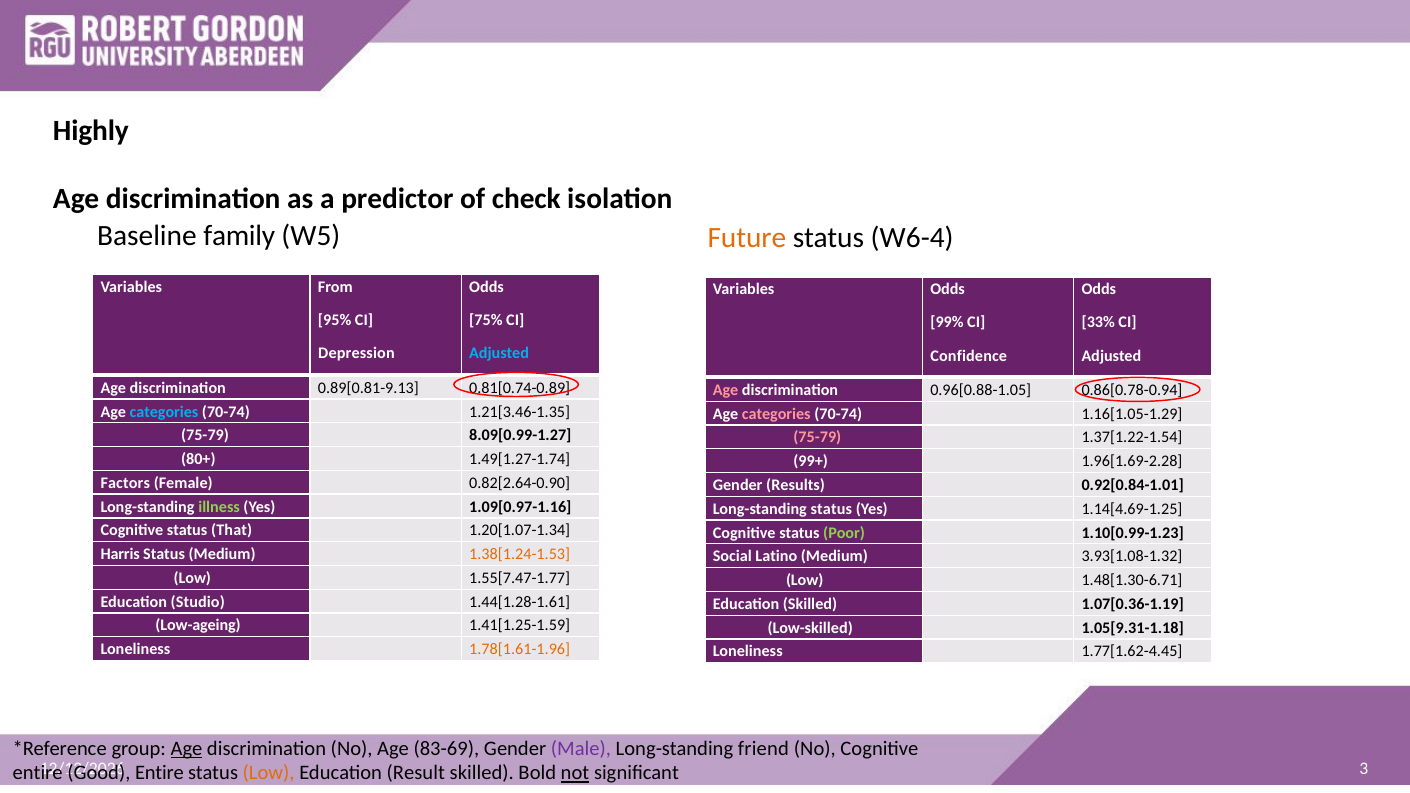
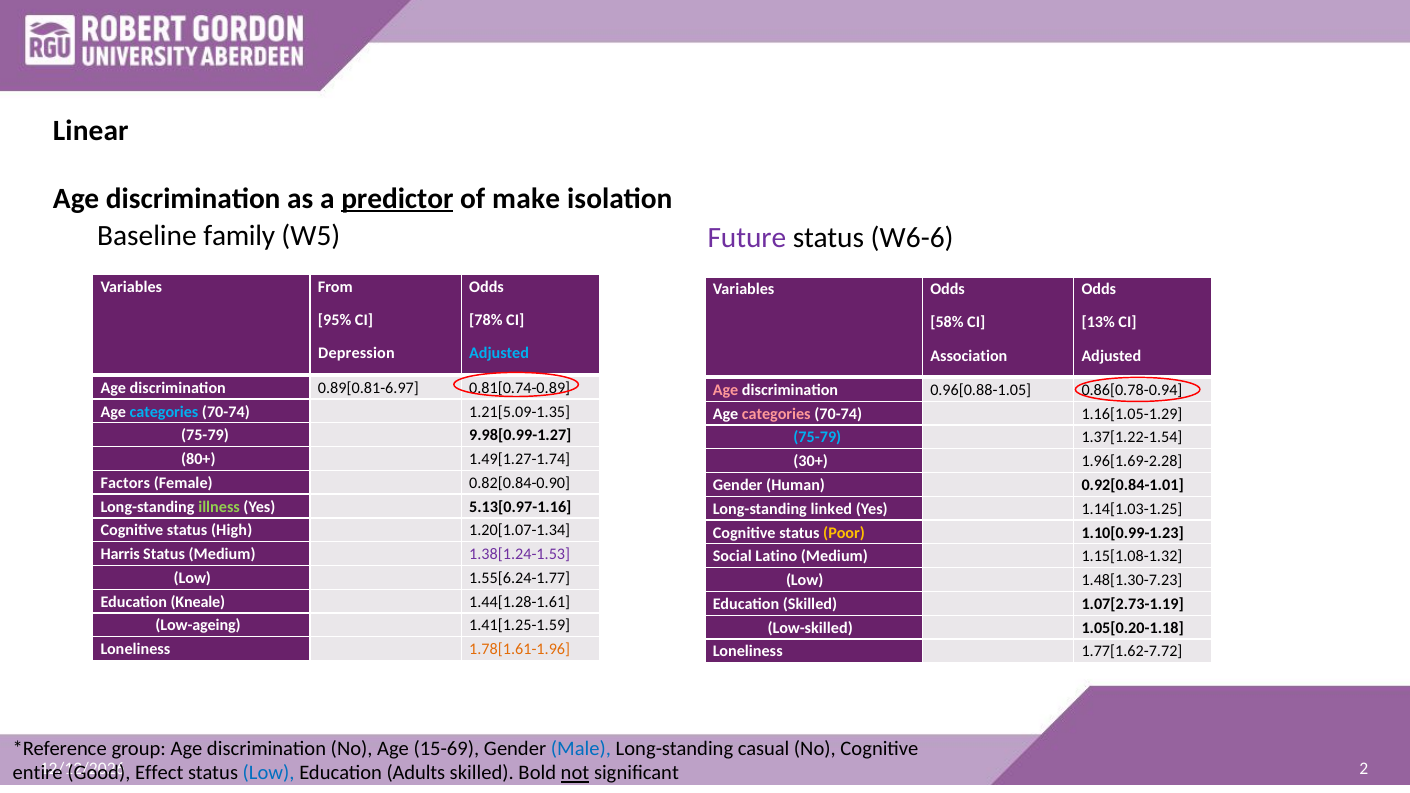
Highly: Highly -> Linear (91, 131)
predictor underline: none -> present (397, 199)
check: check -> make (526, 199)
Future colour: orange -> purple (747, 238)
W6-4: W6-4 -> W6-6 (912, 238)
75%: 75% -> 78% (486, 321)
99%: 99% -> 58% (947, 323)
33%: 33% -> 13% (1098, 323)
Confidence: Confidence -> Association (969, 356)
0.89[0.81-9.13: 0.89[0.81-9.13 -> 0.89[0.81-6.97 (368, 388)
1.21[3.46-1.35: 1.21[3.46-1.35 -> 1.21[5.09-1.35 (520, 412)
8.09[0.99-1.27: 8.09[0.99-1.27 -> 9.98[0.99-1.27 (520, 436)
75-79 colour: pink -> light blue (817, 438)
99+: 99+ -> 30+ (811, 461)
0.82[2.64-0.90: 0.82[2.64-0.90 -> 0.82[0.84-0.90 (520, 483)
Results: Results -> Human (796, 485)
1.09[0.97-1.16: 1.09[0.97-1.16 -> 5.13[0.97-1.16 (520, 507)
Long-standing status: status -> linked (831, 509)
1.14[4.69-1.25: 1.14[4.69-1.25 -> 1.14[1.03-1.25 (1132, 509)
That: That -> High (232, 531)
Poor colour: light green -> yellow (844, 533)
1.38[1.24-1.53 colour: orange -> purple (520, 554)
3.93[1.08-1.32: 3.93[1.08-1.32 -> 1.15[1.08-1.32 (1132, 557)
1.55[7.47-1.77: 1.55[7.47-1.77 -> 1.55[6.24-1.77 (520, 578)
1.48[1.30-6.71: 1.48[1.30-6.71 -> 1.48[1.30-7.23 (1132, 580)
Studio: Studio -> Kneale (198, 602)
1.07[0.36-1.19: 1.07[0.36-1.19 -> 1.07[2.73-1.19 (1133, 604)
1.05[9.31-1.18: 1.05[9.31-1.18 -> 1.05[0.20-1.18 (1133, 628)
1.77[1.62-4.45: 1.77[1.62-4.45 -> 1.77[1.62-7.72 (1132, 652)
Age underline: present -> none (187, 749)
83-69: 83-69 -> 15-69 (446, 749)
Male colour: purple -> blue (581, 749)
friend: friend -> casual (764, 749)
3: 3 -> 2 (1364, 768)
Entire: Entire -> Effect (159, 773)
Low colour: orange -> blue (269, 773)
Result: Result -> Adults (416, 773)
